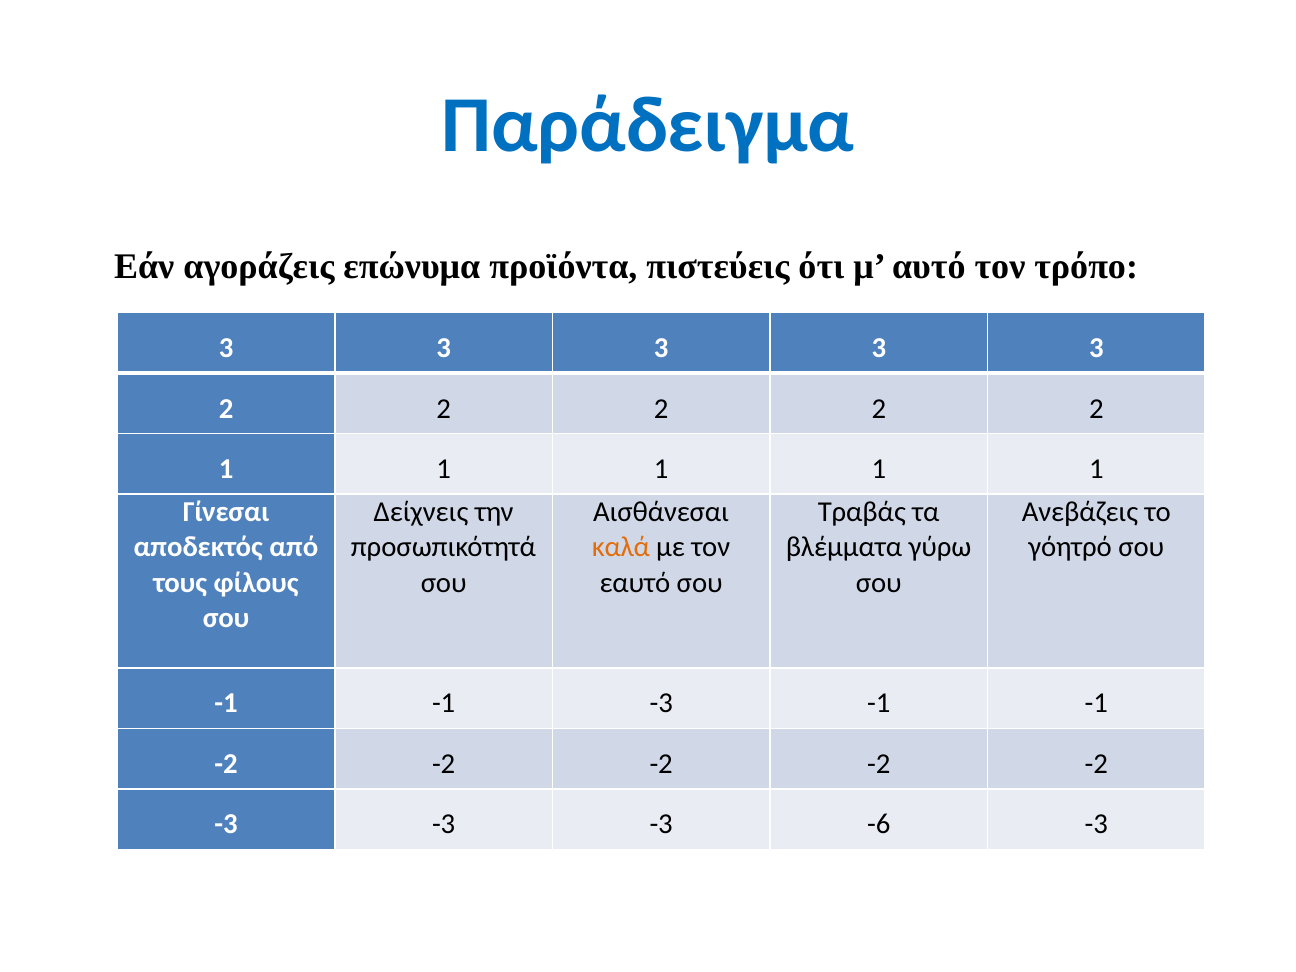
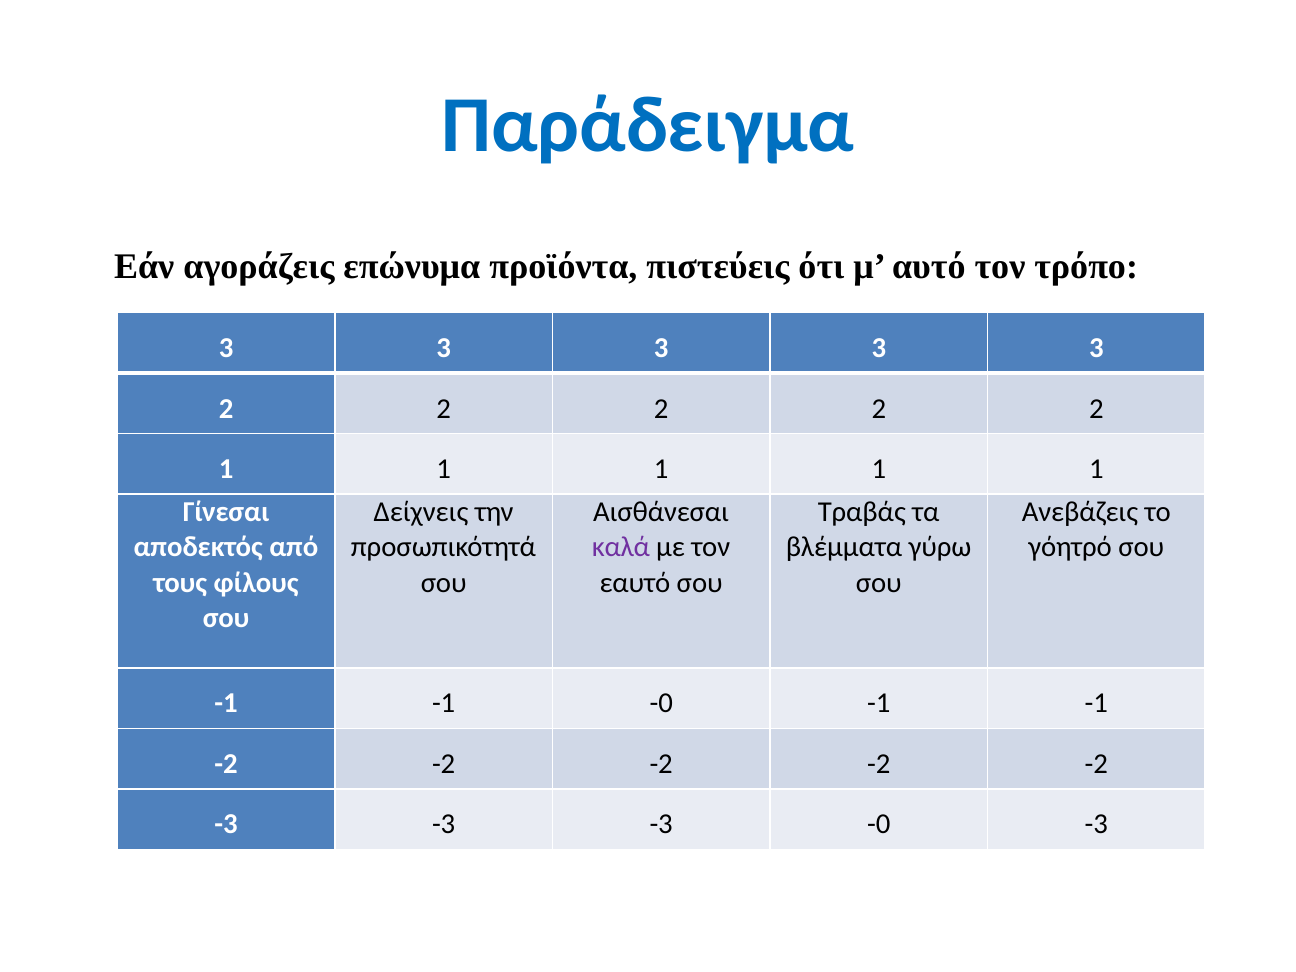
καλά colour: orange -> purple (621, 547)
-1 -3: -3 -> -0 (661, 703)
-3 -6: -6 -> -0 (879, 824)
